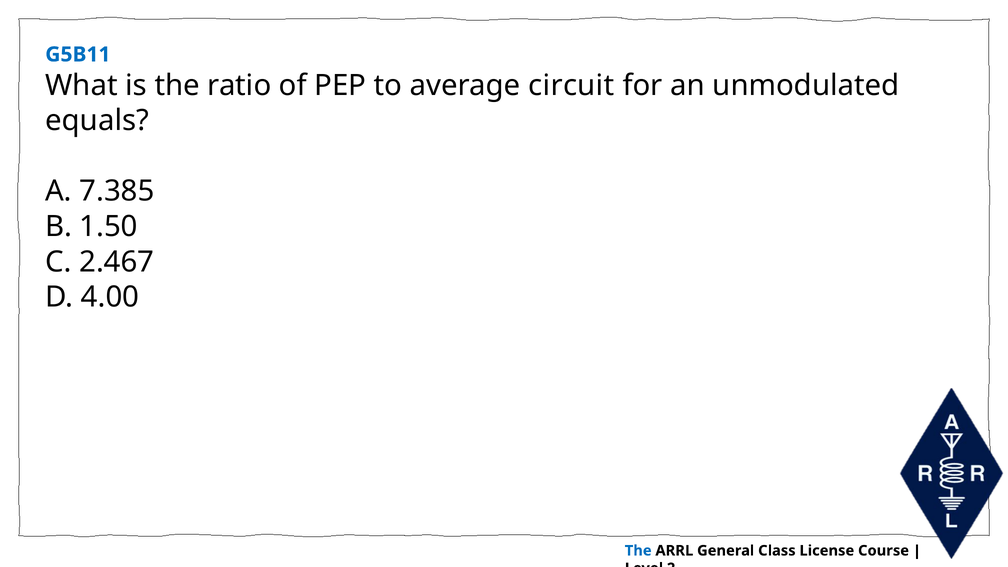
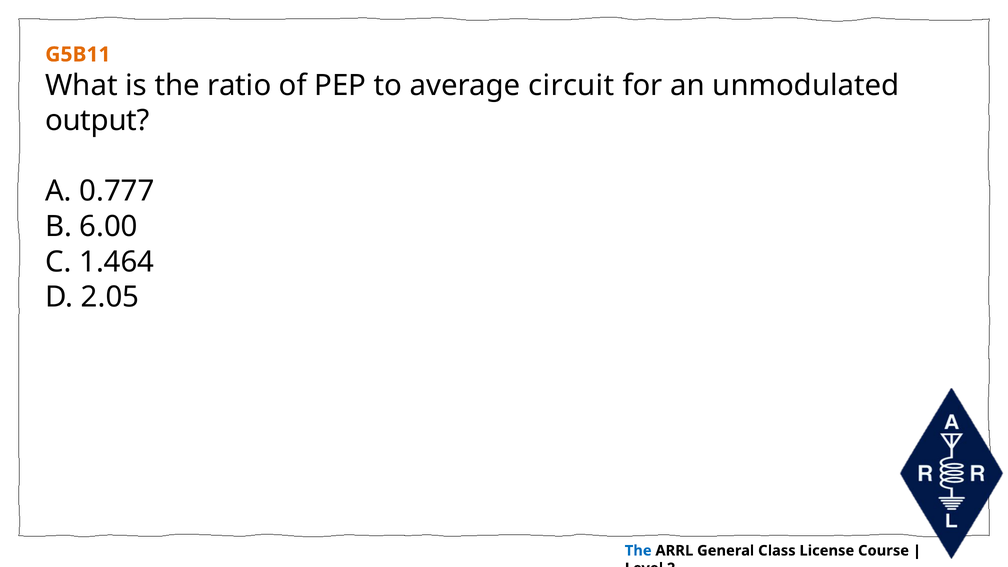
G5B11 colour: blue -> orange (78, 54)
equals: equals -> output (97, 121)
7.385: 7.385 -> 0.777 (117, 191)
1.50: 1.50 -> 6.00 (109, 226)
2.467: 2.467 -> 1.464 (117, 262)
4.00: 4.00 -> 2.05 (110, 297)
